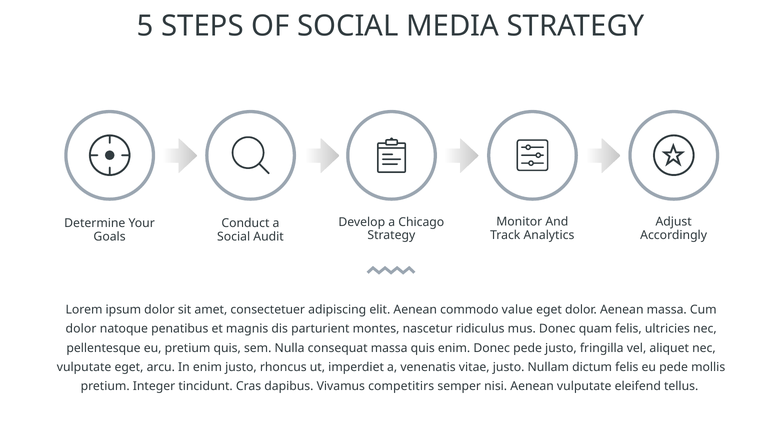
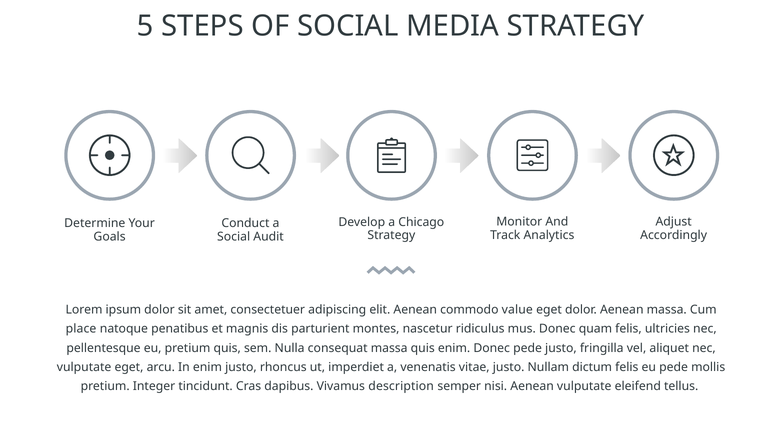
dolor: dolor -> place (81, 329)
competitirs: competitirs -> description (401, 386)
